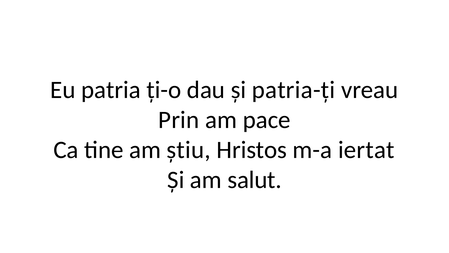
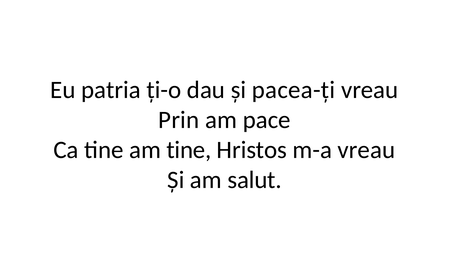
patria-ți: patria-ți -> pacea-ți (294, 90)
am știu: știu -> tine (189, 150)
m-a iertat: iertat -> vreau (366, 150)
